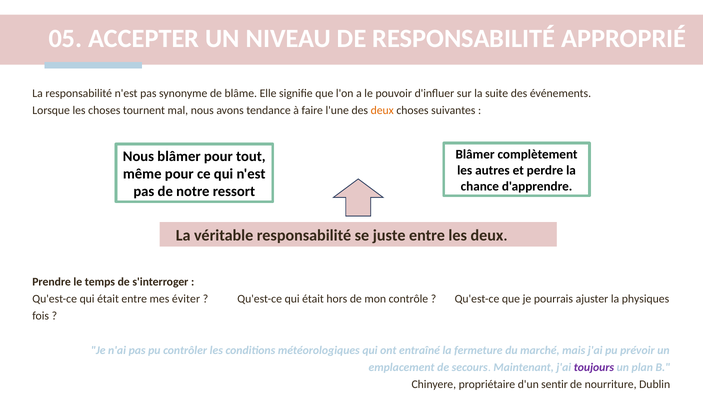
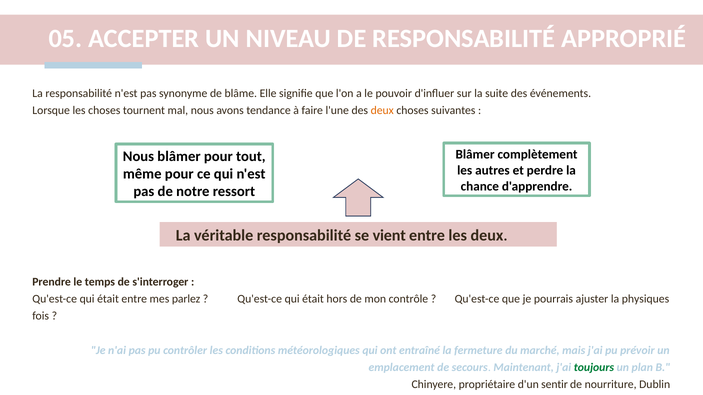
juste: juste -> vient (389, 236)
éviter: éviter -> parlez (186, 299)
toujours colour: purple -> green (594, 368)
